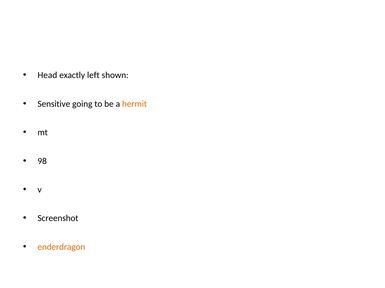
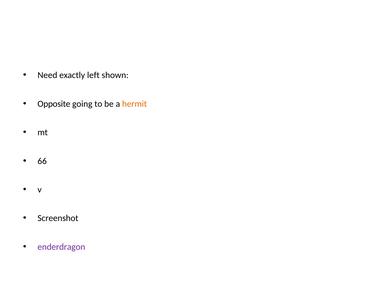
Head: Head -> Need (47, 75)
Sensitive: Sensitive -> Opposite (54, 104)
98: 98 -> 66 (42, 161)
enderdragon colour: orange -> purple (61, 247)
